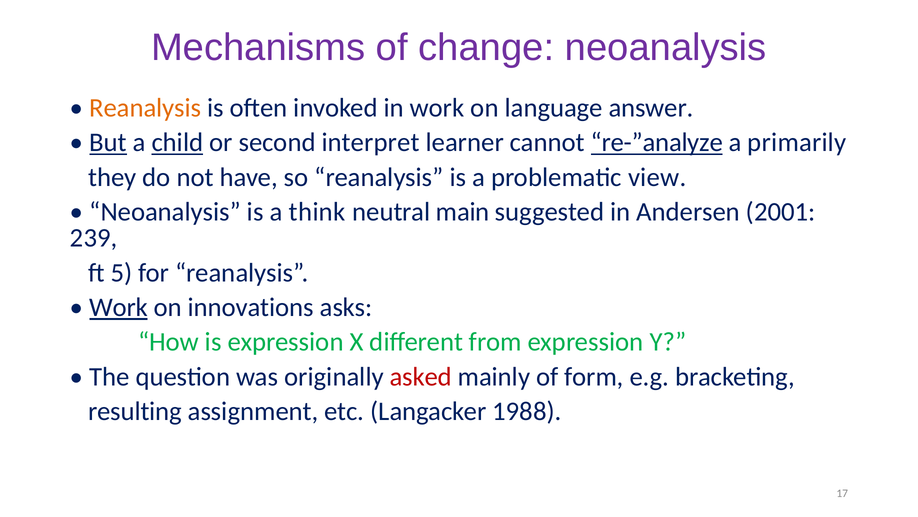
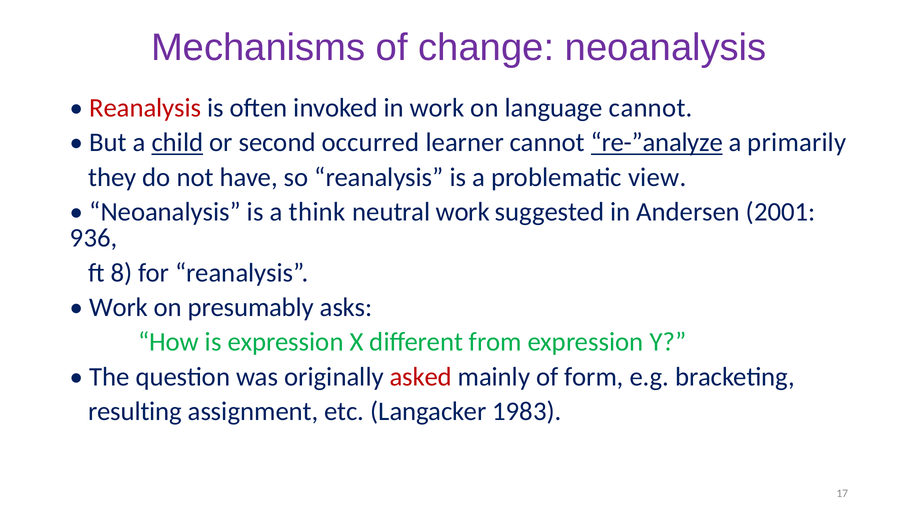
Reanalysis colour: orange -> red (145, 108)
language answer: answer -> cannot (651, 108)
But underline: present -> none (108, 142)
interpret: interpret -> occurred (371, 142)
neutral main: main -> work (463, 212)
239: 239 -> 936 (94, 238)
5: 5 -> 8 (121, 272)
Work underline: present -> none (118, 307)
innovations: innovations -> presumably (251, 307)
1988: 1988 -> 1983 (527, 411)
